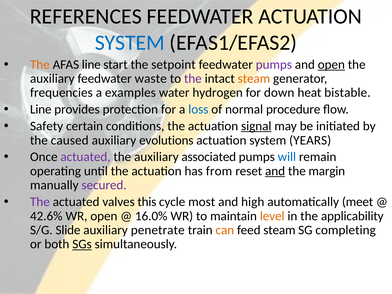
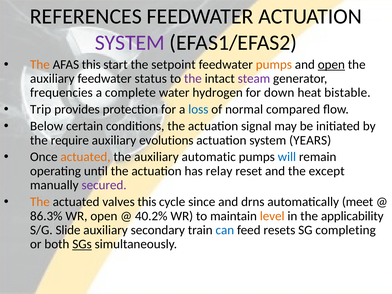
SYSTEM colour: blue -> purple (130, 43)
AFAS line: line -> this (91, 64)
pumps colour: purple -> orange (274, 64)
waste: waste -> status (151, 79)
steam colour: orange -> purple (254, 79)
examples: examples -> complete (130, 93)
Line: Line -> Trip (41, 109)
procedure: procedure -> compared (293, 109)
Safety: Safety -> Below (47, 126)
signal underline: present -> none (256, 126)
caused: caused -> require (70, 140)
actuated colour: purple -> orange (86, 157)
associated: associated -> automatic (209, 157)
from: from -> relay (219, 171)
and underline: present -> none (275, 171)
margin: margin -> except (327, 171)
The colour: purple -> orange (40, 202)
most: most -> since (202, 202)
high: high -> drns (253, 202)
42.6%: 42.6% -> 86.3% (46, 216)
16.0%: 16.0% -> 40.2% (151, 216)
penetrate: penetrate -> secondary (158, 230)
can colour: orange -> blue (225, 230)
feed steam: steam -> resets (279, 230)
